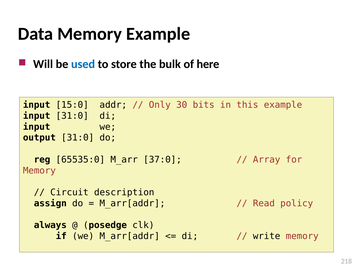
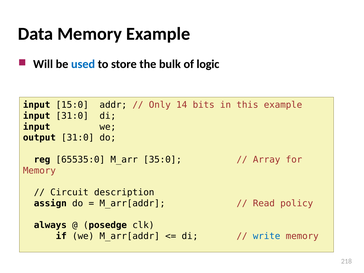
here: here -> logic (208, 64)
30: 30 -> 14 (182, 105)
37:0: 37:0 -> 35:0 (163, 160)
write colour: black -> blue (267, 236)
